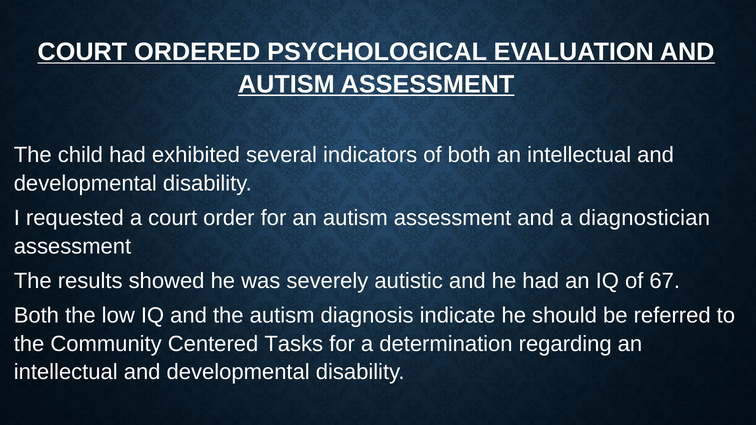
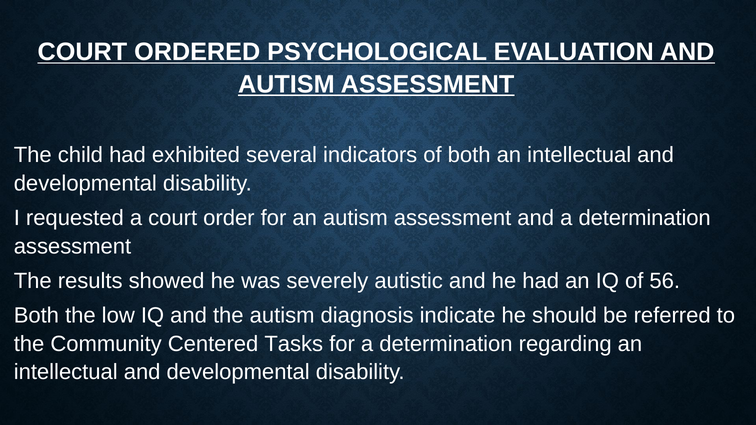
and a diagnostician: diagnostician -> determination (645, 218)
67: 67 -> 56 (665, 281)
